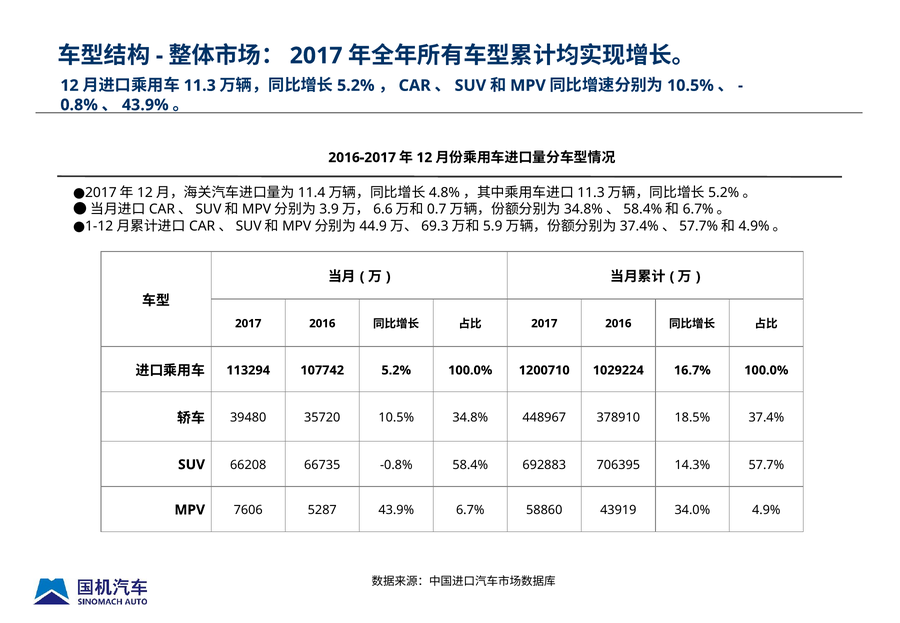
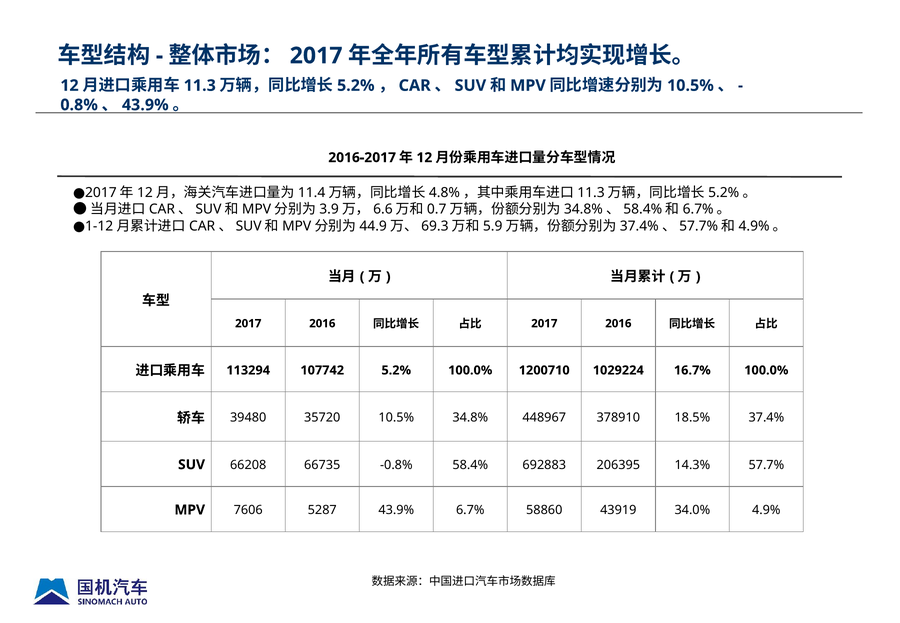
706395: 706395 -> 206395 (618, 465)
